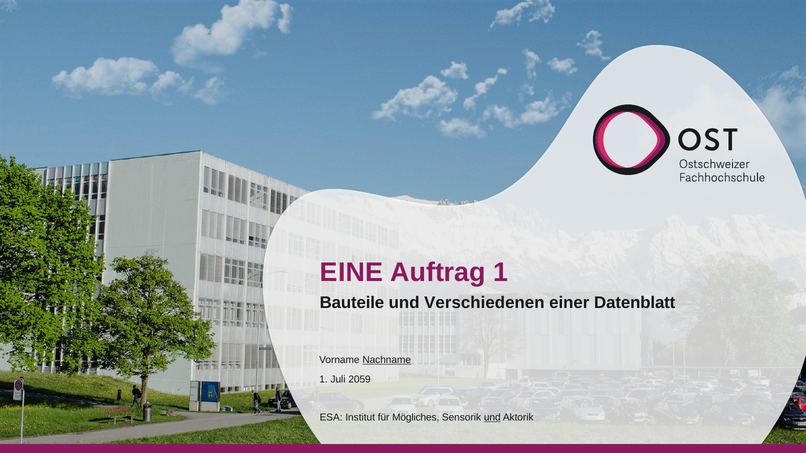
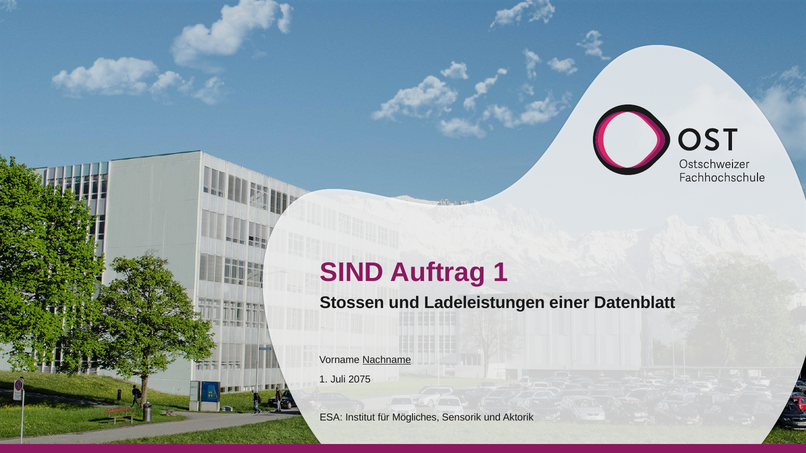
EINE: EINE -> SIND (352, 272)
Bauteile: Bauteile -> Stossen (352, 303)
Verschiedenen: Verschiedenen -> Ladeleistungen (484, 303)
2059: 2059 -> 2075 (360, 380)
und underline: present -> none (492, 418)
